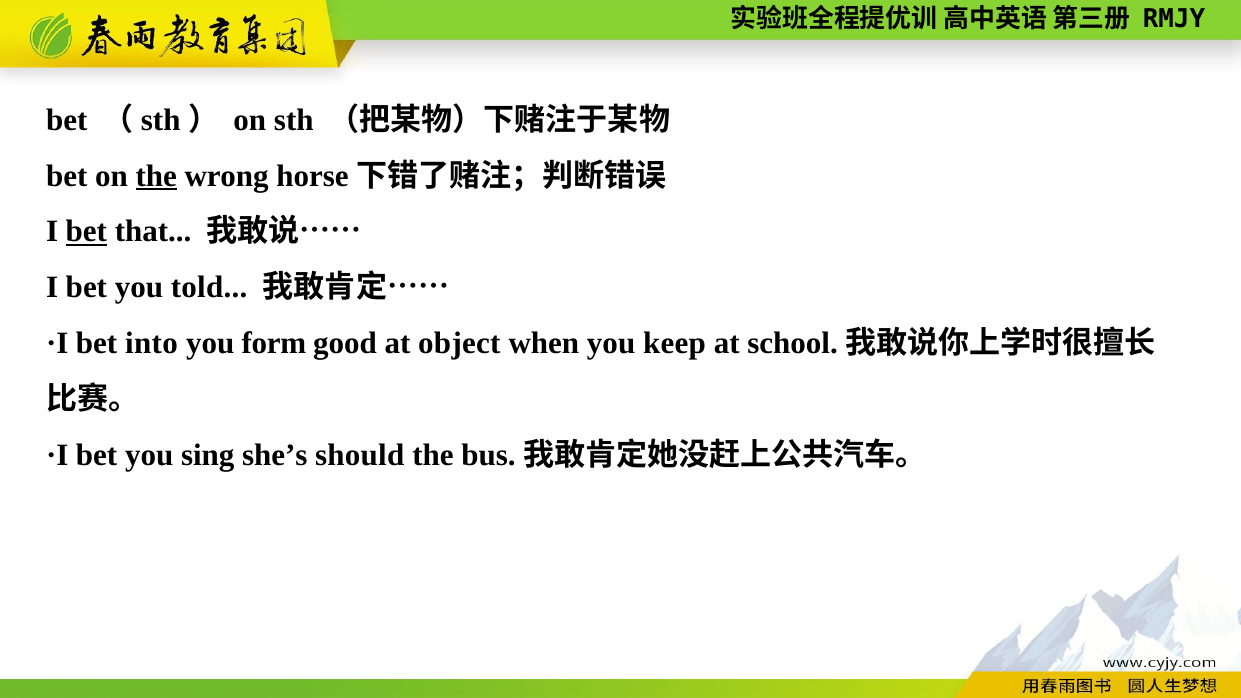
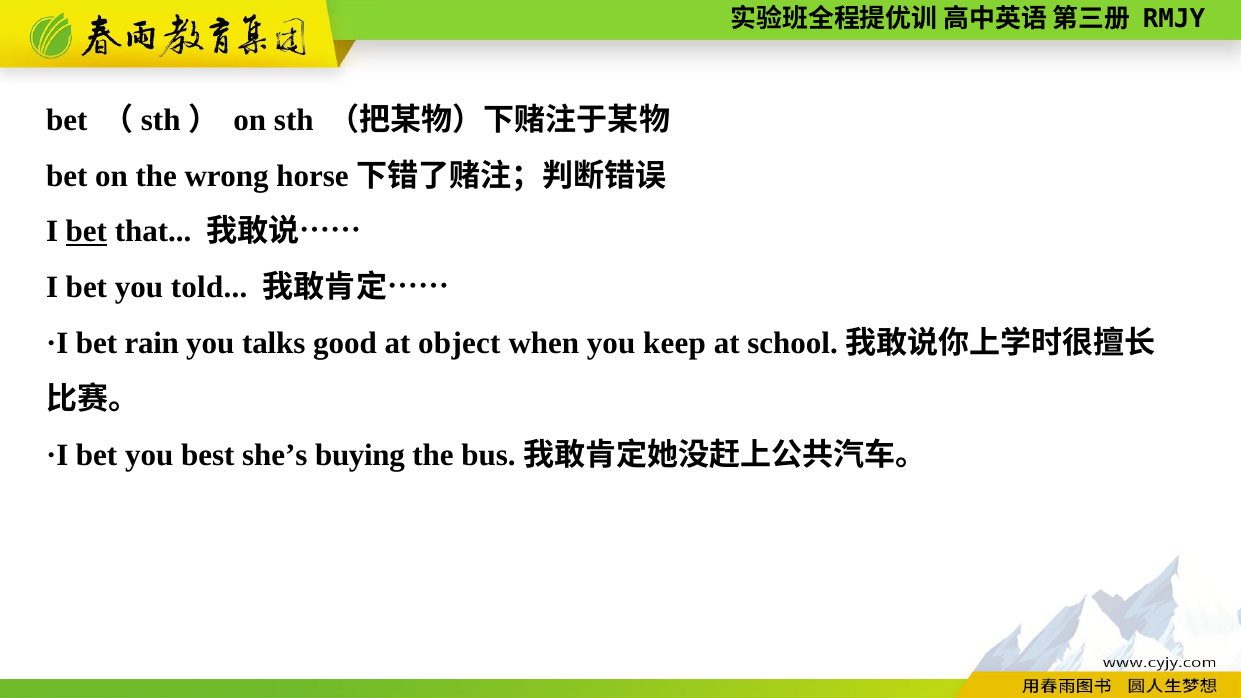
the underline: present -> none (156, 176)
into: into -> rain (152, 343)
form: form -> talks (274, 343)
sing: sing -> best (208, 455)
should: should -> buying (360, 455)
